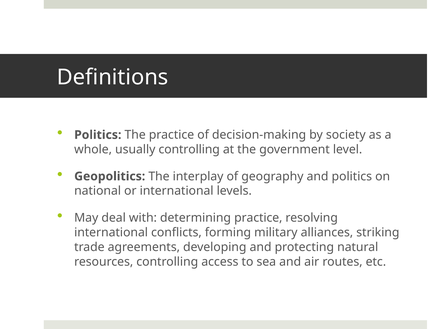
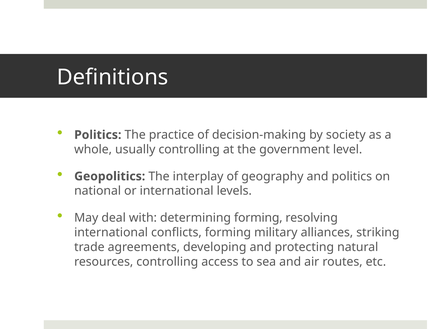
determining practice: practice -> forming (258, 217)
